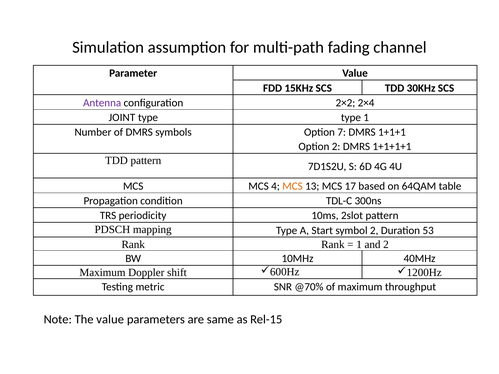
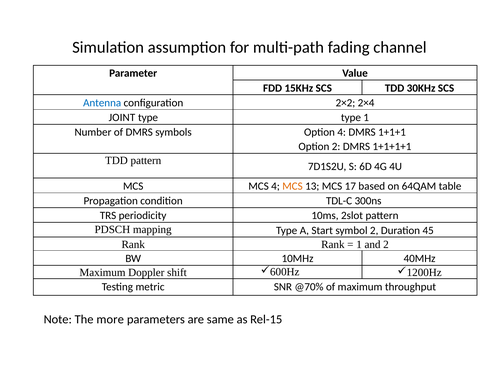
Antenna colour: purple -> blue (102, 103)
Option 7: 7 -> 4 (342, 132)
53: 53 -> 45 (428, 231)
The value: value -> more (110, 320)
